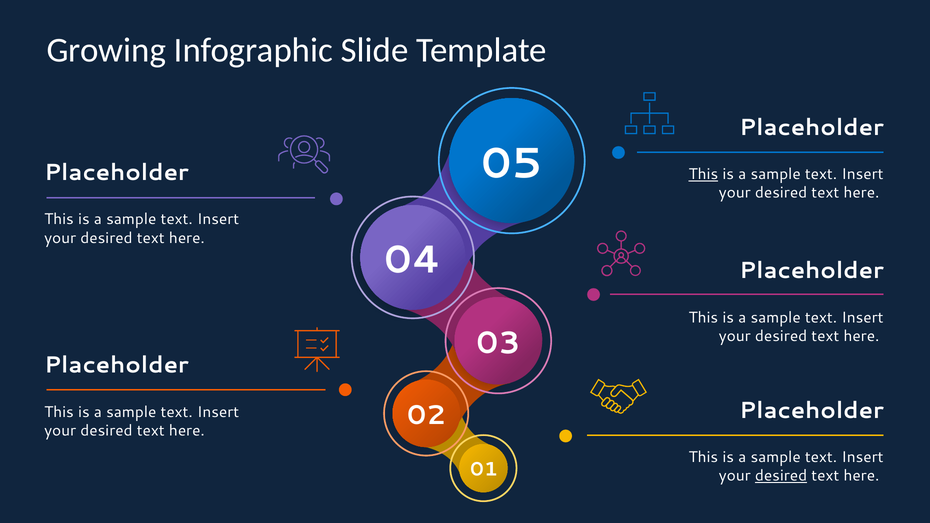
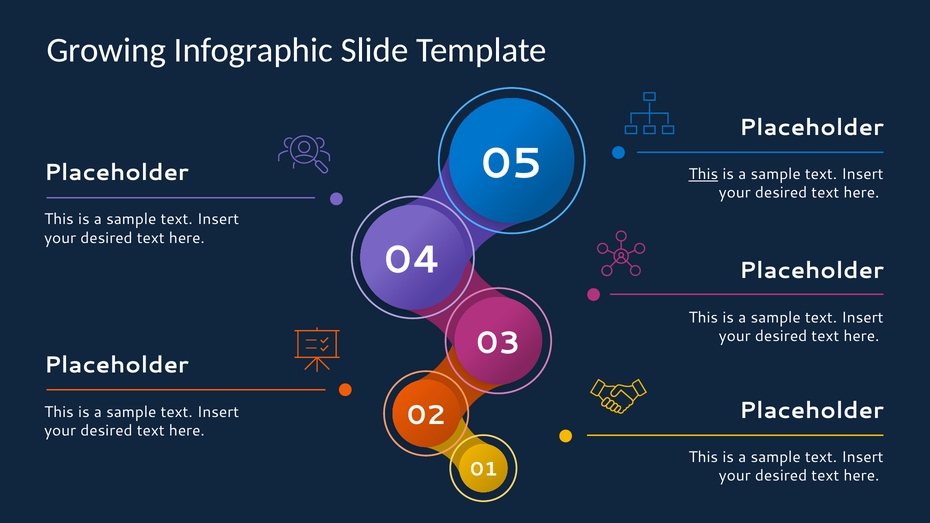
desired underline: present -> none (781, 476)
